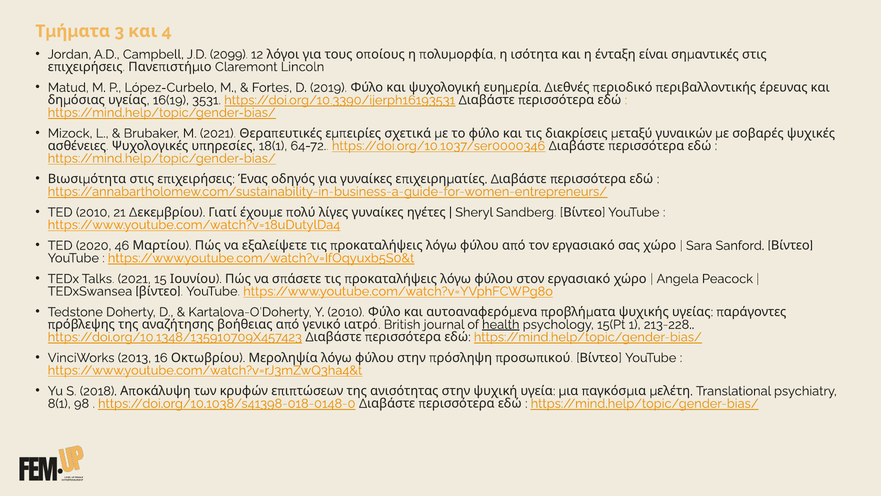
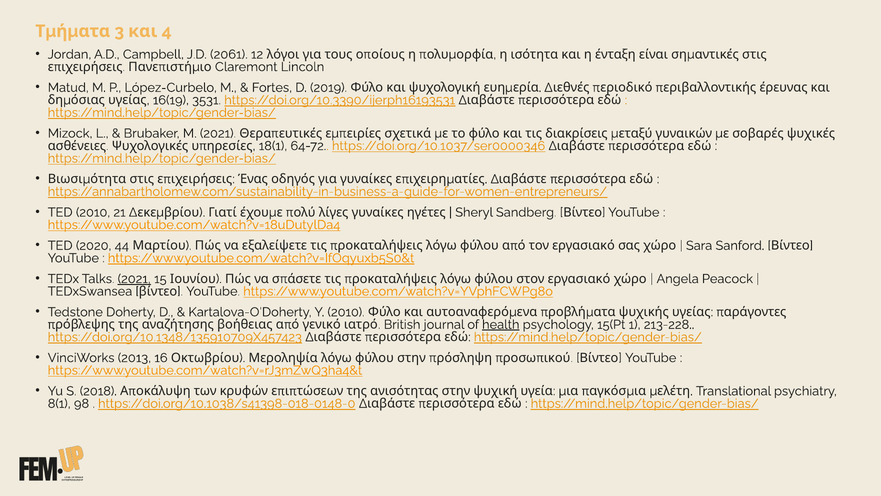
2099: 2099 -> 2061 (229, 54)
46: 46 -> 44 (122, 245)
2021 underline: none -> present (134, 279)
